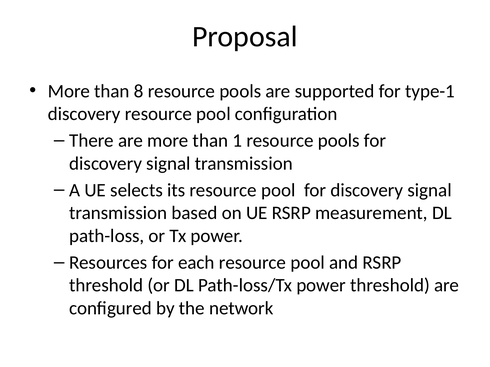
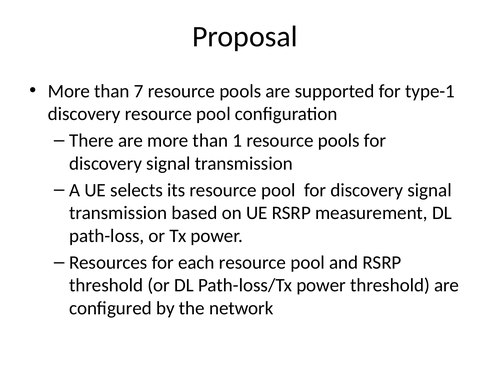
8: 8 -> 7 (139, 91)
